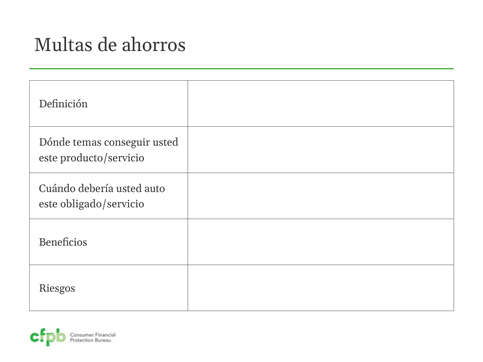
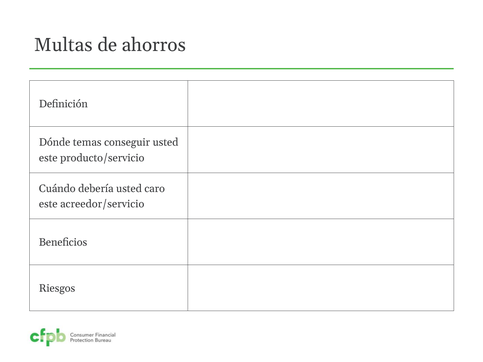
auto: auto -> caro (155, 189)
obligado/servicio: obligado/servicio -> acreedor/servicio (102, 204)
